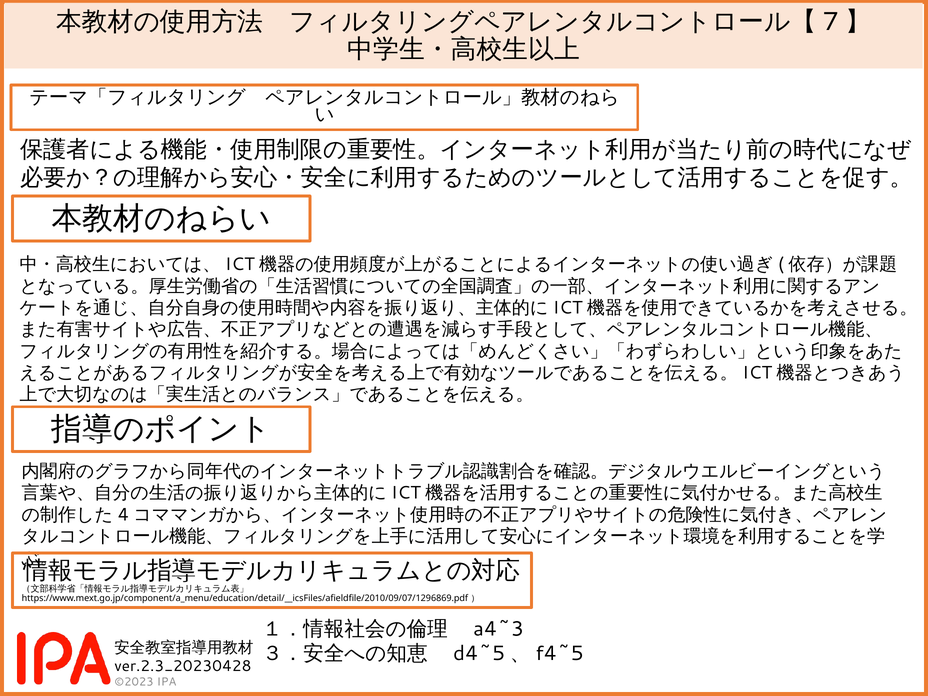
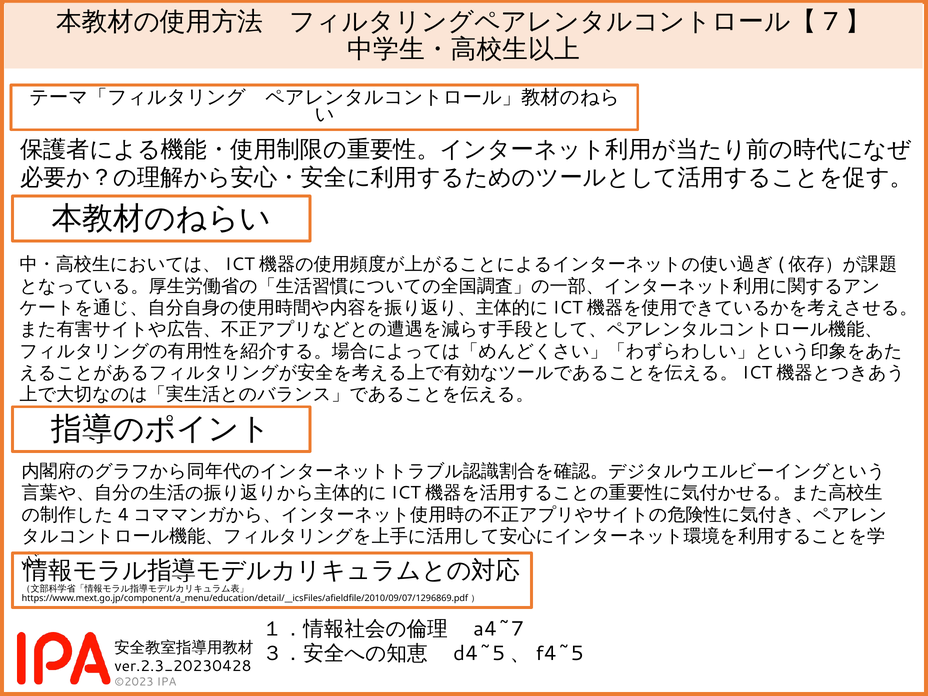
a4~3: a4~3 -> a4~7 (499, 629)
